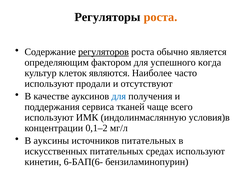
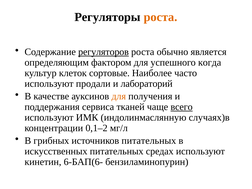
являются: являются -> сортовые (109, 73)
отсутствуют: отсутствуют -> лабораторий (147, 84)
для colour: blue -> orange (119, 96)
всего underline: none -> present (182, 107)
условия)в: условия)в -> случаях)в (209, 117)
ауксины: ауксины -> грибных (51, 141)
